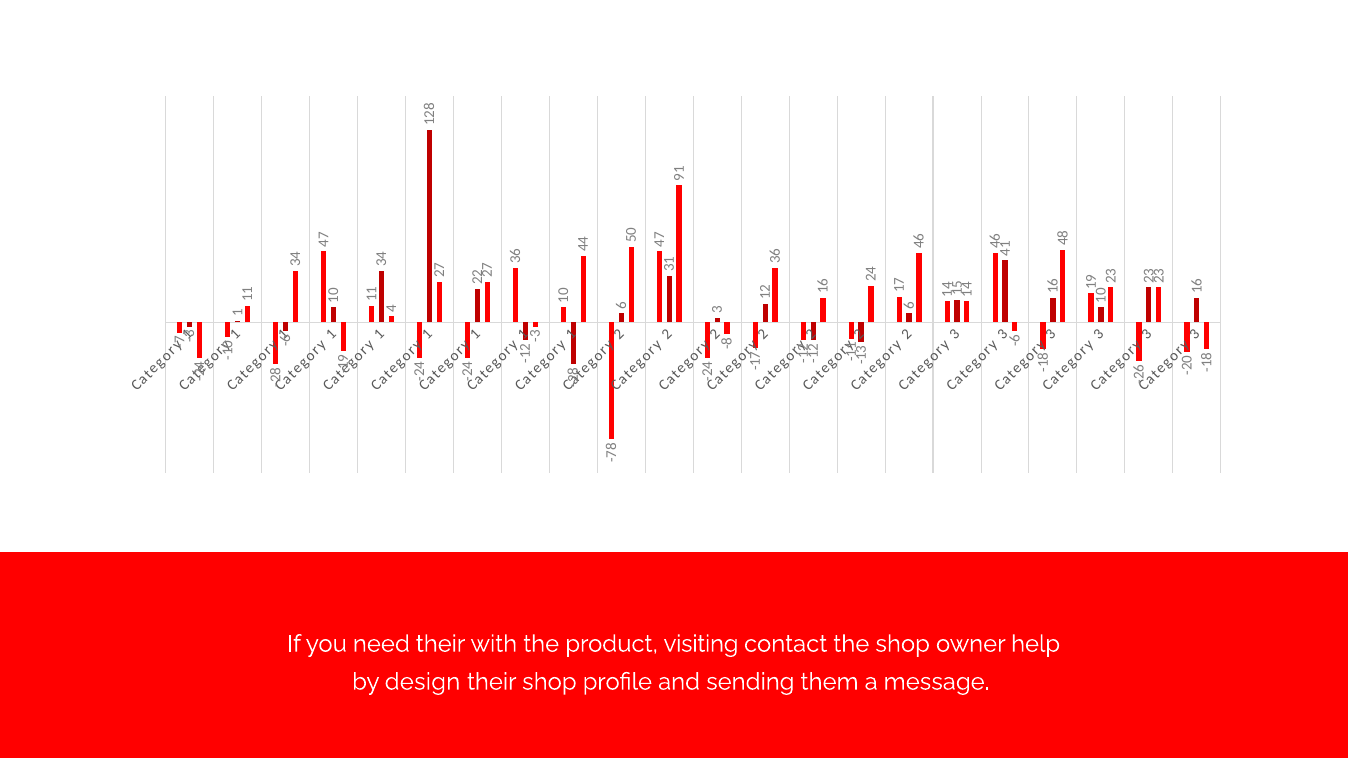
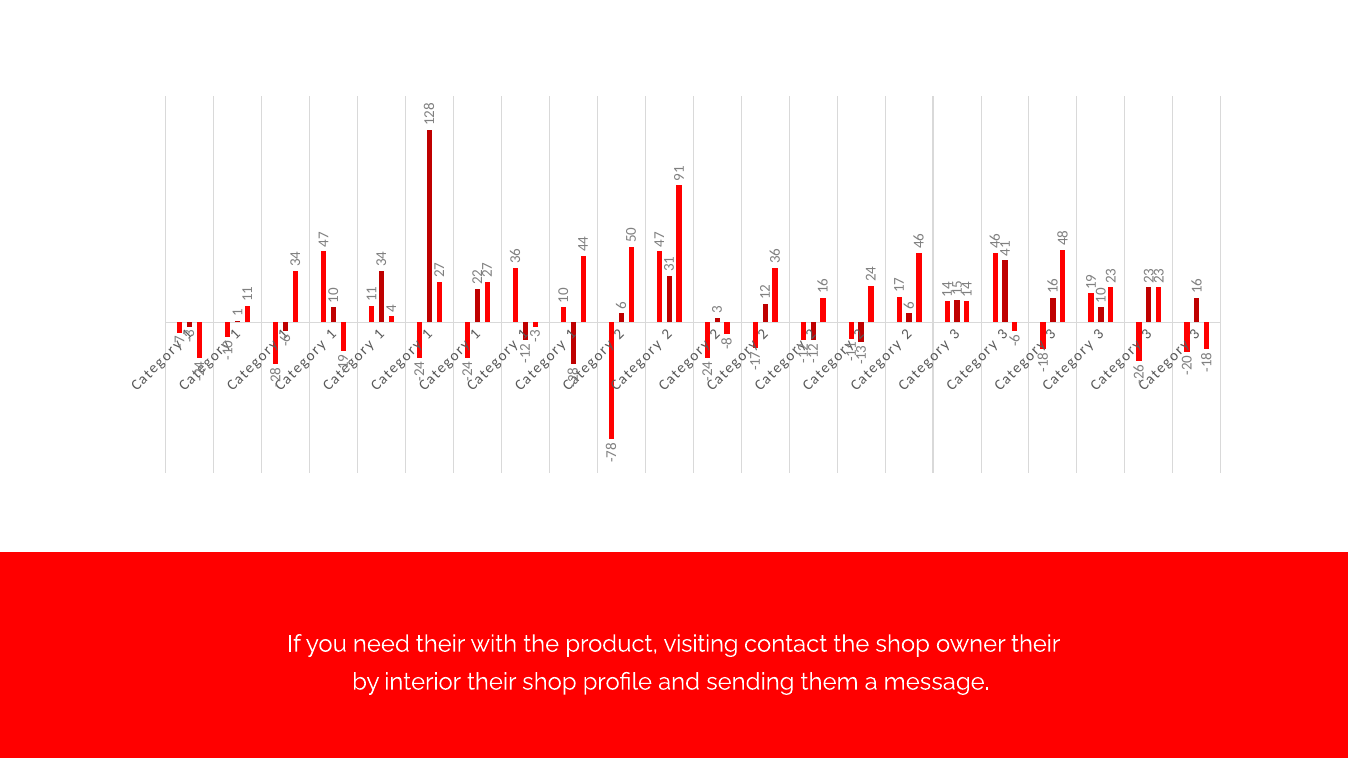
owner help: help -> their (1036, 644)
design: design -> interior (423, 682)
